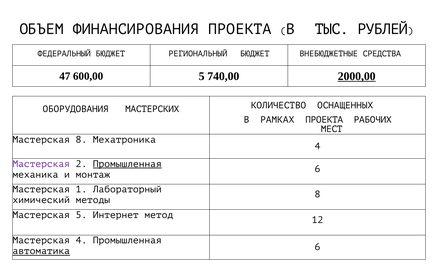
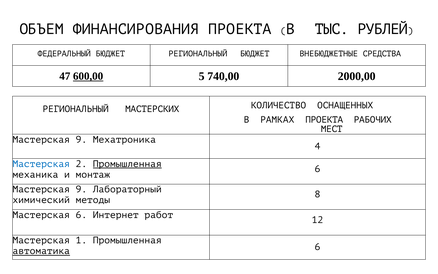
600,00 underline: none -> present (88, 76)
2000,00 underline: present -> none (357, 76)
ОБОРУДОВАНИЯ: ОБОРУДОВАНИЯ -> РЕГИОНАЛЬНЫЙ (76, 109)
8: 8 -> 9 (81, 139)
Мастерская colour: purple -> blue (41, 164)
1: 1 -> 9 (81, 189)
Мастерская 5: 5 -> 6 (81, 215)
метод: метод -> работ (159, 215)
Мастерская 4: 4 -> 1 (81, 240)
